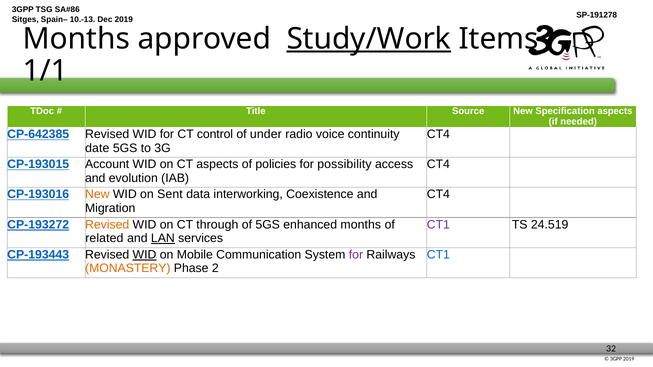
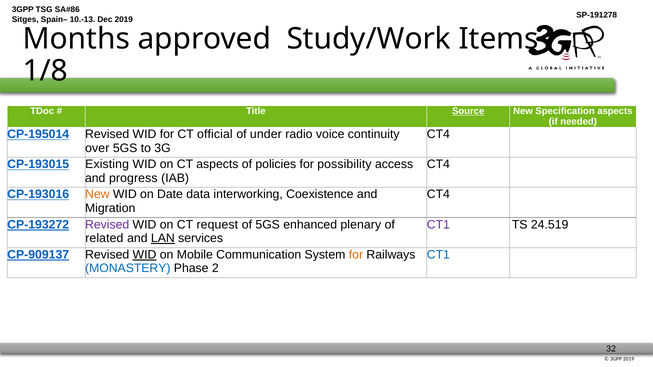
Study/Work underline: present -> none (369, 39)
1/1: 1/1 -> 1/8 (45, 71)
Source underline: none -> present (468, 111)
CP-642385: CP-642385 -> CP-195014 (38, 134)
control: control -> official (215, 134)
date: date -> over (97, 148)
Account: Account -> Existing (107, 164)
evolution: evolution -> progress (133, 178)
Sent: Sent -> Date (170, 195)
Revised colour: orange -> purple (107, 225)
through: through -> request (217, 225)
enhanced months: months -> plenary (361, 225)
CP-193443: CP-193443 -> CP-909137 (38, 255)
for colour: purple -> orange (356, 255)
MONASTERY colour: orange -> blue (128, 269)
